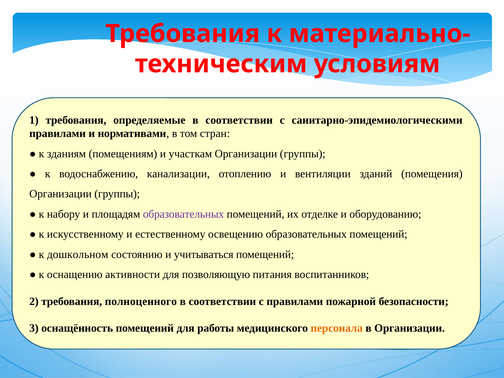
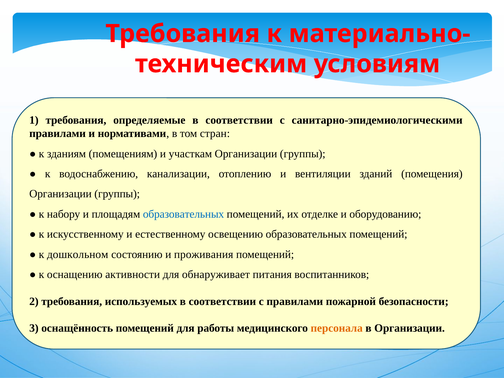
образовательных colour: purple -> blue (184, 214)
учитываться: учитываться -> проживания (204, 254)
позволяющую: позволяющую -> обнаруживает (216, 274)
полноценного: полноценного -> используемых (141, 301)
